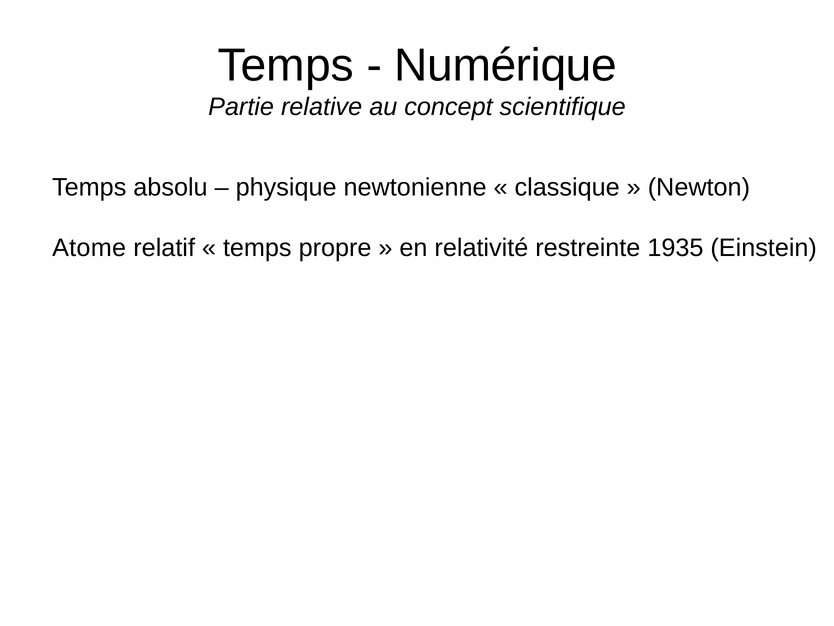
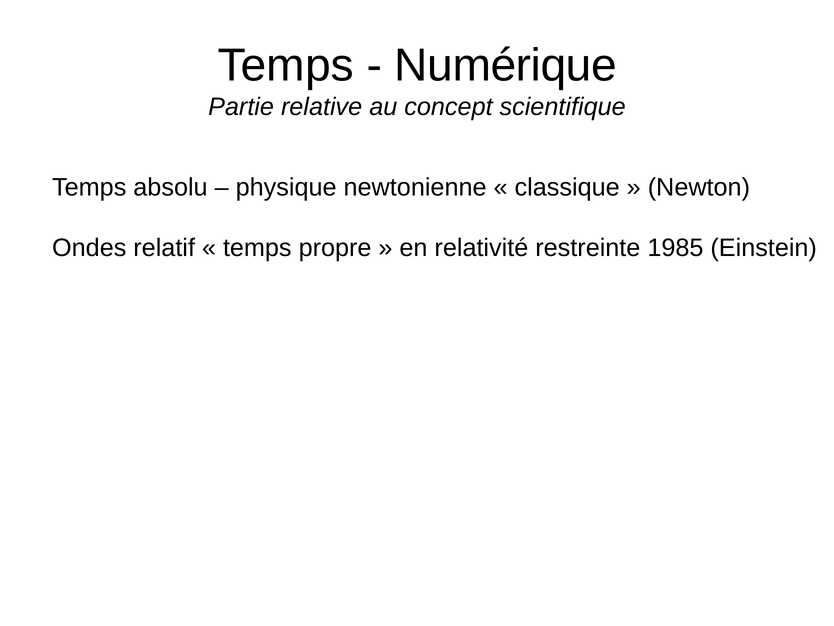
Atome: Atome -> Ondes (89, 248)
1935: 1935 -> 1985 (675, 248)
